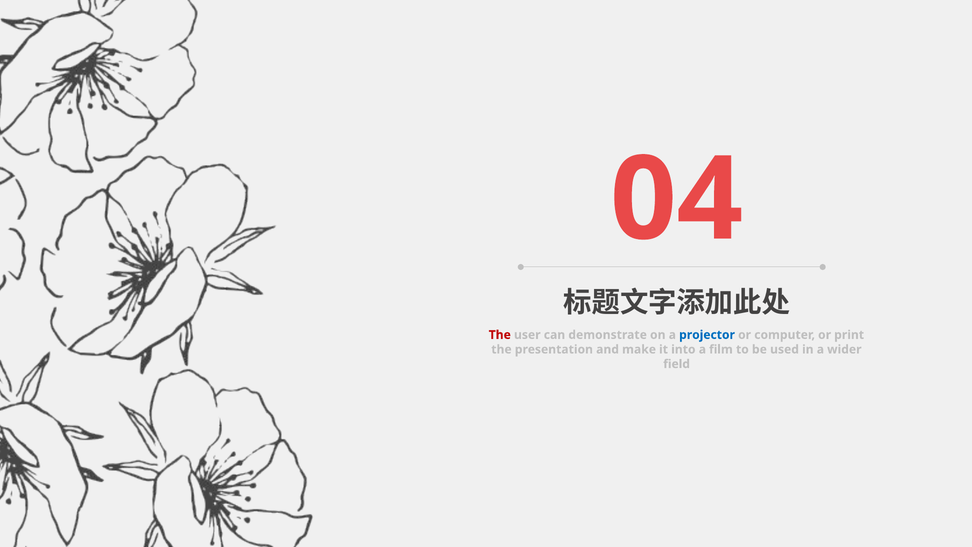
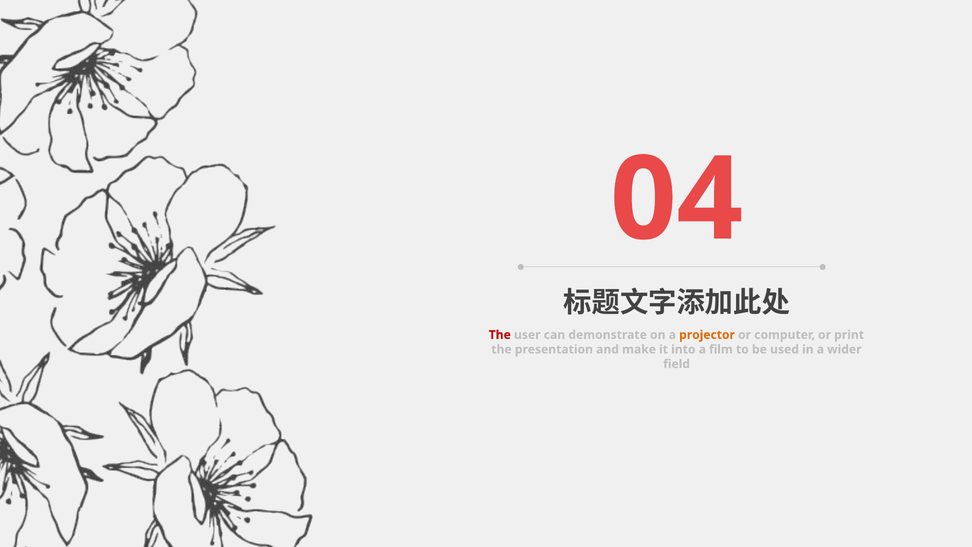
projector colour: blue -> orange (707, 335)
